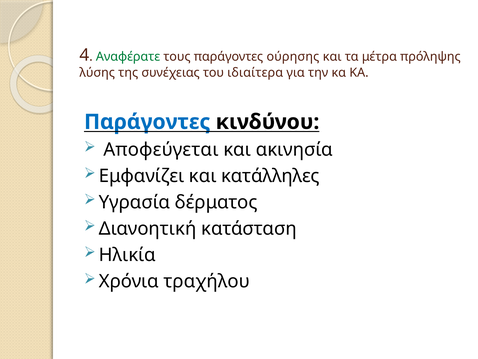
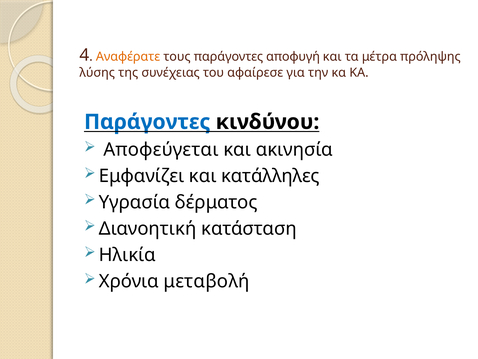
Αναφέρατε colour: green -> orange (128, 57)
ούρησης: ούρησης -> αποφυγή (293, 57)
ιδιαίτερα: ιδιαίτερα -> αφαίρεσε (255, 73)
τραχήλου: τραχήλου -> μεταβολή (207, 281)
